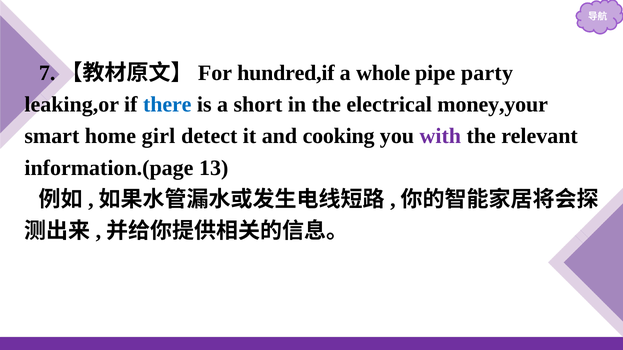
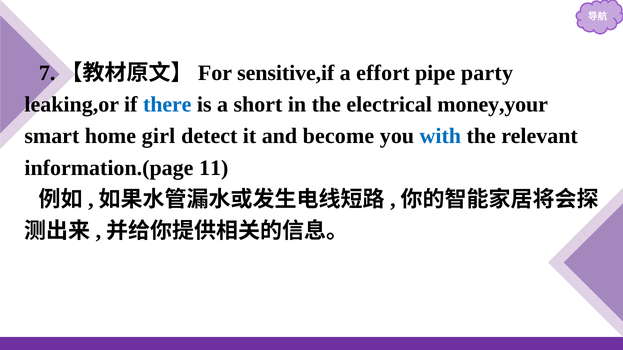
hundred,if: hundred,if -> sensitive,if (286, 73)
whole: whole -> effort (383, 73)
cooking: cooking -> become (338, 136)
with colour: purple -> blue (440, 136)
13: 13 -> 11 (214, 168)
